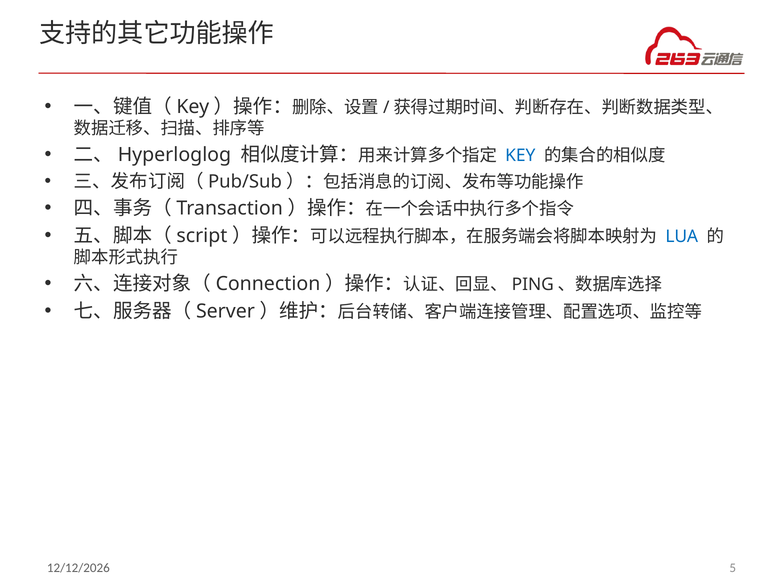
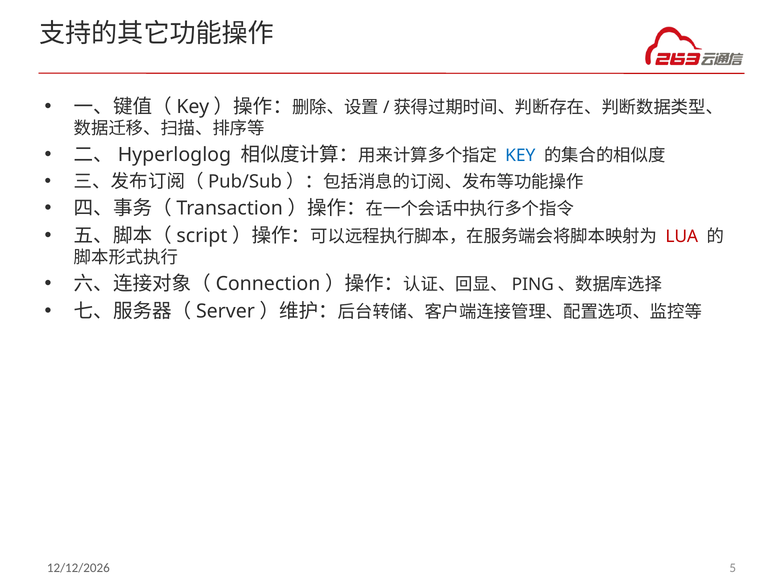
LUA colour: blue -> red (682, 236)
